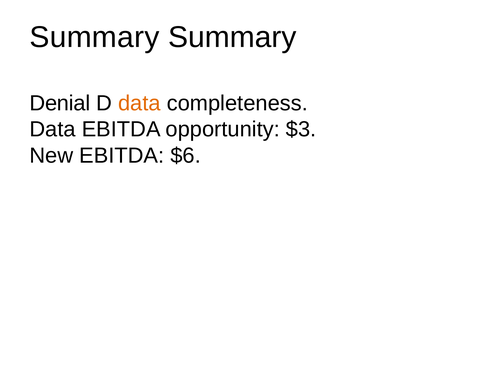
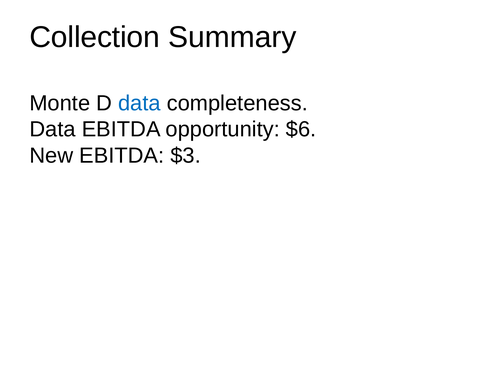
Summary: Summary -> Collection (95, 37)
Denial: Denial -> Monte (60, 103)
data colour: orange -> blue (139, 103)
$3: $3 -> $6 (301, 129)
$6: $6 -> $3 (186, 156)
